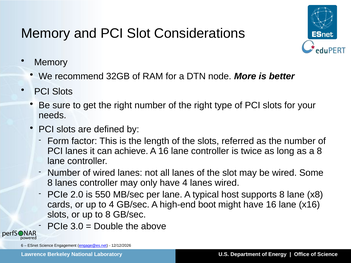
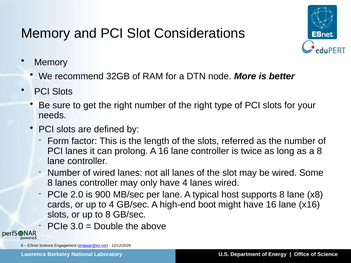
achieve: achieve -> prolong (131, 151)
550: 550 -> 900 (103, 195)
